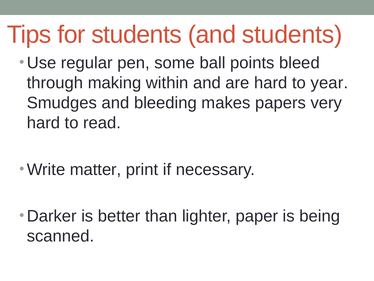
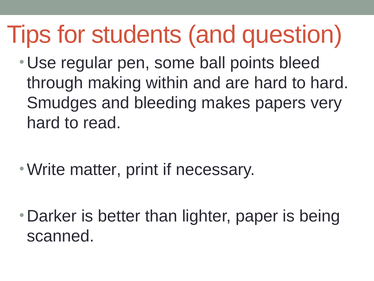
and students: students -> question (292, 34)
to year: year -> hard (329, 83)
